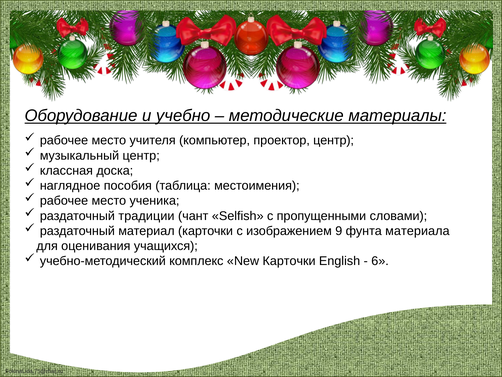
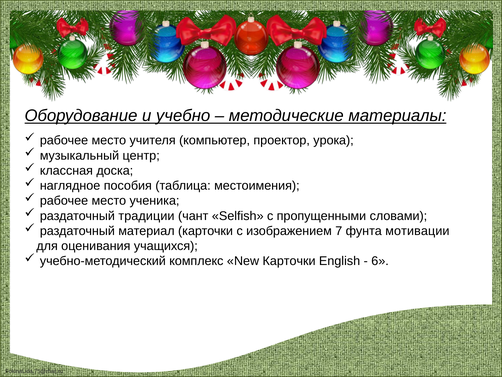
проектор центр: центр -> урока (334, 140)
9: 9 -> 7 (339, 231)
материала: материала -> мотивации (417, 231)
